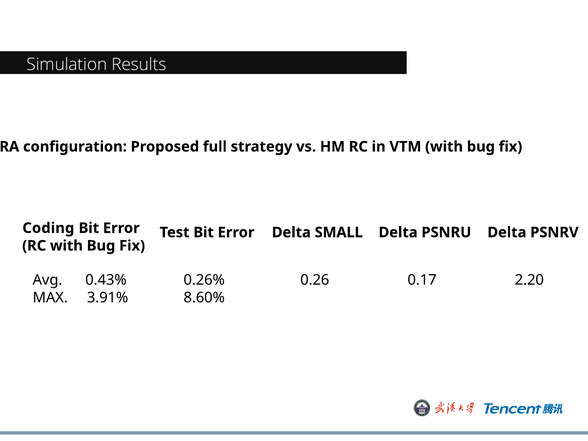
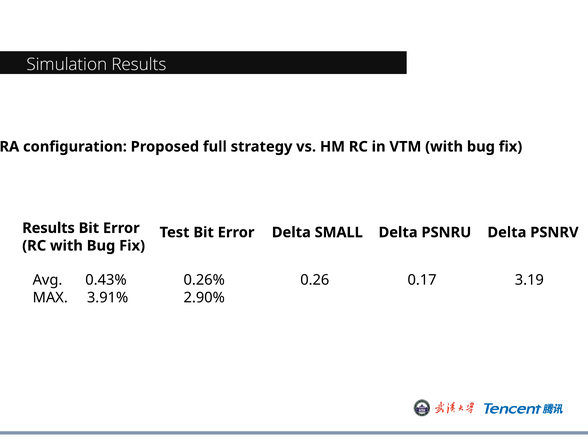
Coding: Coding -> Results (49, 228)
2.20: 2.20 -> 3.19 (529, 280)
8.60%: 8.60% -> 2.90% (204, 298)
